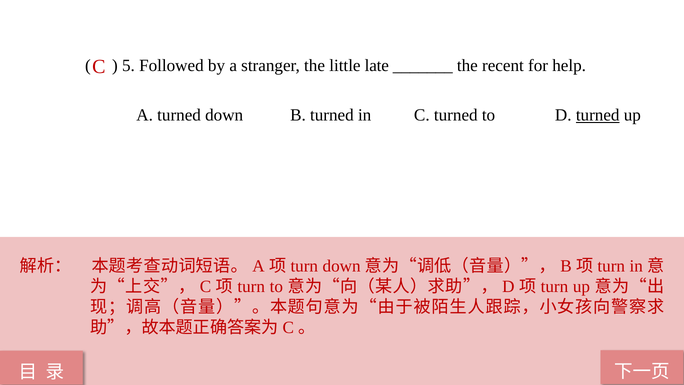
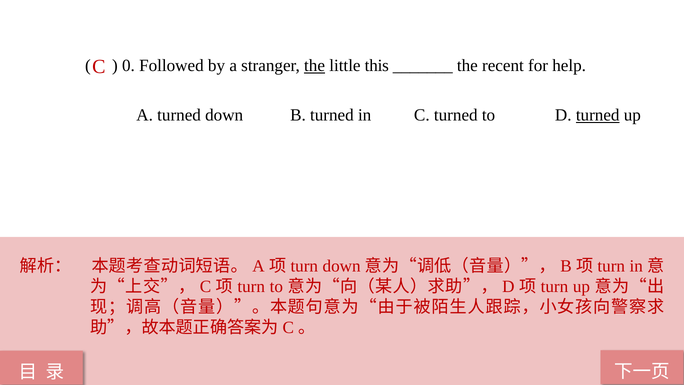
5: 5 -> 0 (128, 66)
the underline: none -> present (315, 66)
late: late -> this (377, 66)
